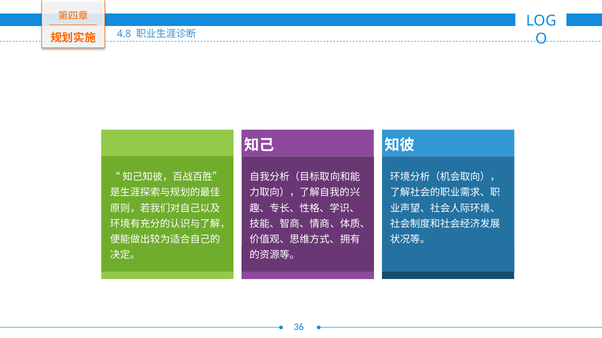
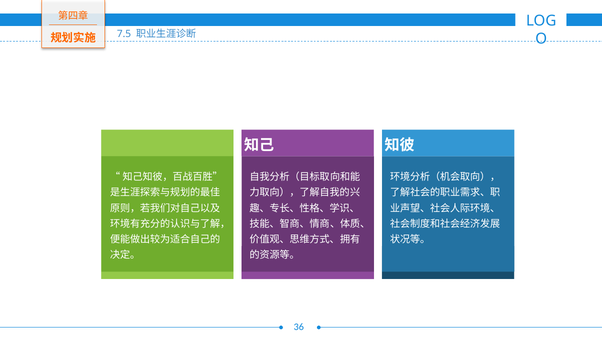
4.8: 4.8 -> 7.5 (124, 34)
